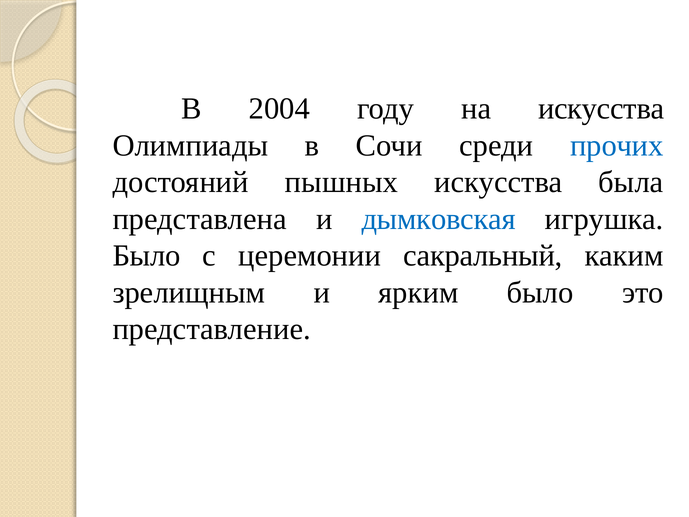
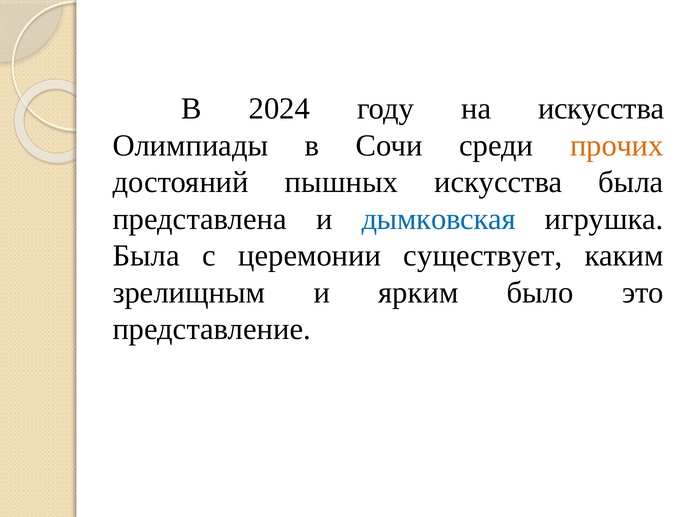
2004: 2004 -> 2024 (279, 109)
прочих colour: blue -> orange (617, 145)
Было: Было -> Была (146, 256)
сакральный: сакральный -> существует (483, 256)
